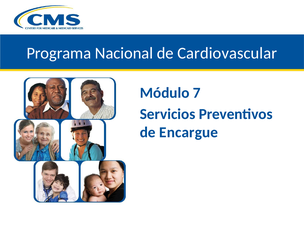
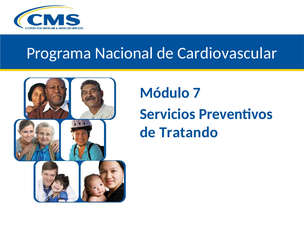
Encargue: Encargue -> Tratando (189, 132)
